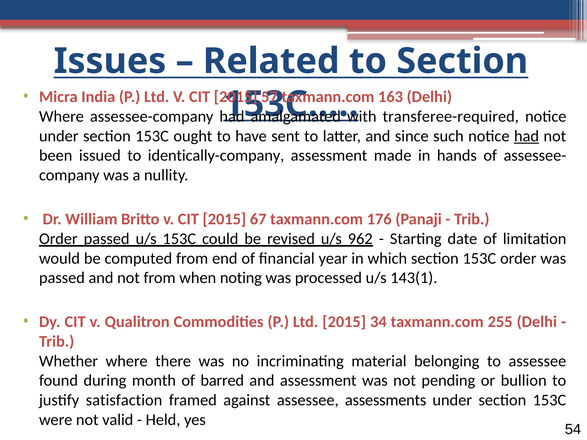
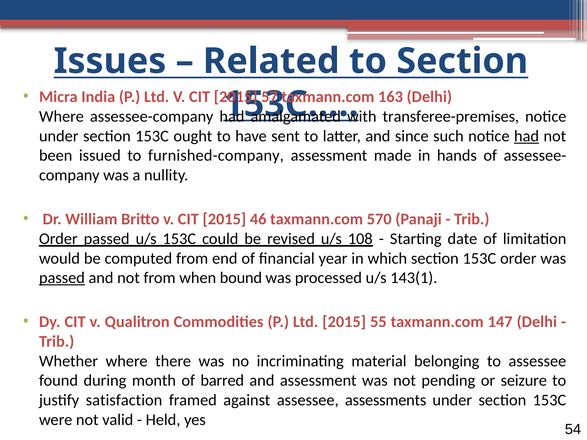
transferee-required: transferee-required -> transferee-premises (451, 117)
identically-company: identically-company -> furnished-company (216, 156)
67: 67 -> 46 (258, 219)
176: 176 -> 570 (379, 219)
962: 962 -> 108 (360, 239)
passed underline: none -> present (62, 278)
noting: noting -> bound (241, 278)
34: 34 -> 55 (378, 322)
255: 255 -> 147 (500, 322)
bullion: bullion -> seizure (524, 381)
